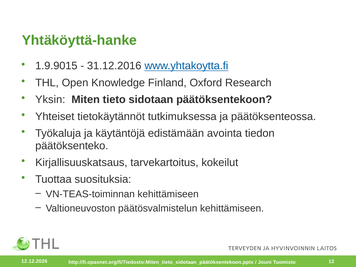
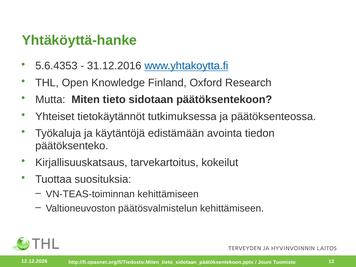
1.9.9015: 1.9.9015 -> 5.6.4353 (56, 66)
Yksin: Yksin -> Mutta (50, 100)
